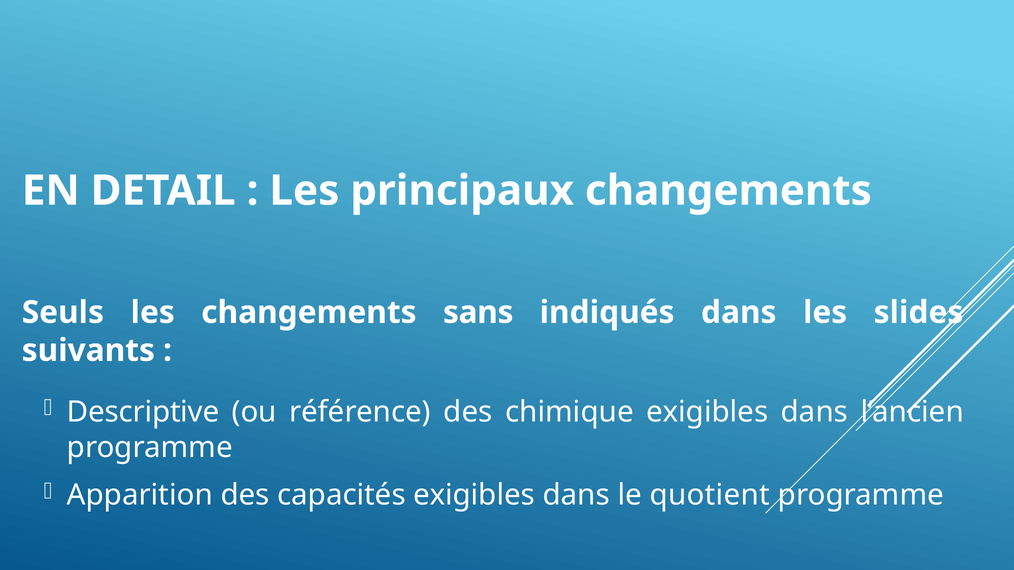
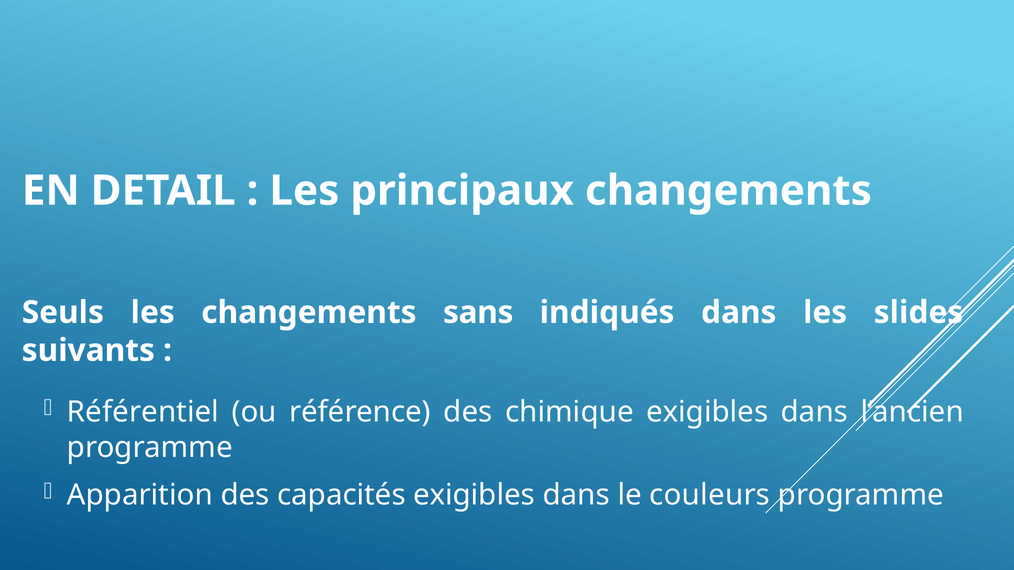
Descriptive: Descriptive -> Référentiel (143, 412)
quotient: quotient -> couleurs (710, 495)
